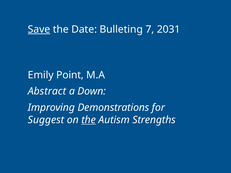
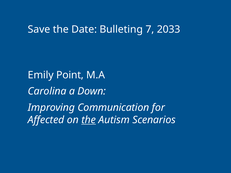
Save underline: present -> none (39, 29)
2031: 2031 -> 2033 (169, 29)
Abstract: Abstract -> Carolina (47, 91)
Demonstrations: Demonstrations -> Communication (113, 108)
Suggest: Suggest -> Affected (46, 120)
Strengths: Strengths -> Scenarios (154, 120)
